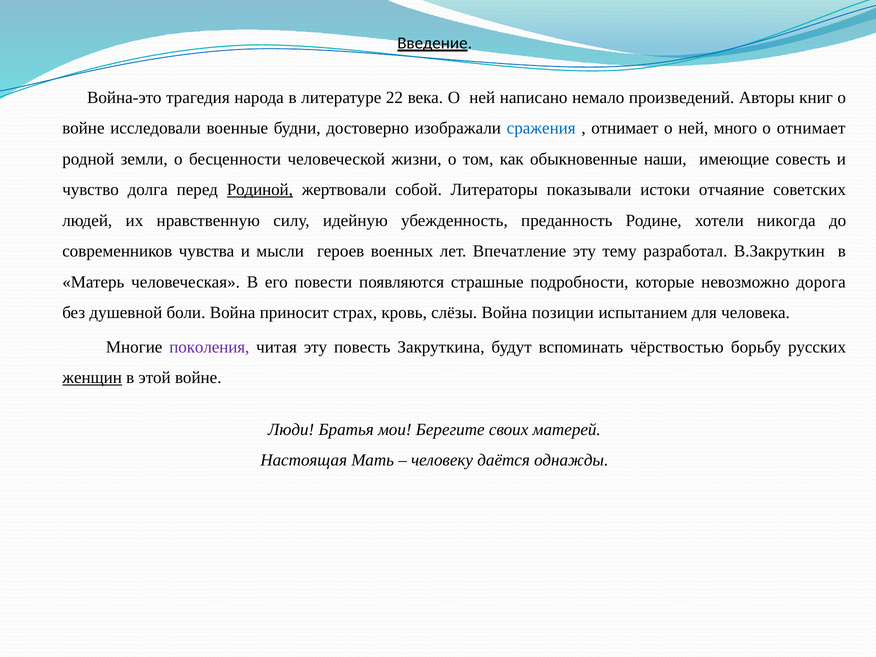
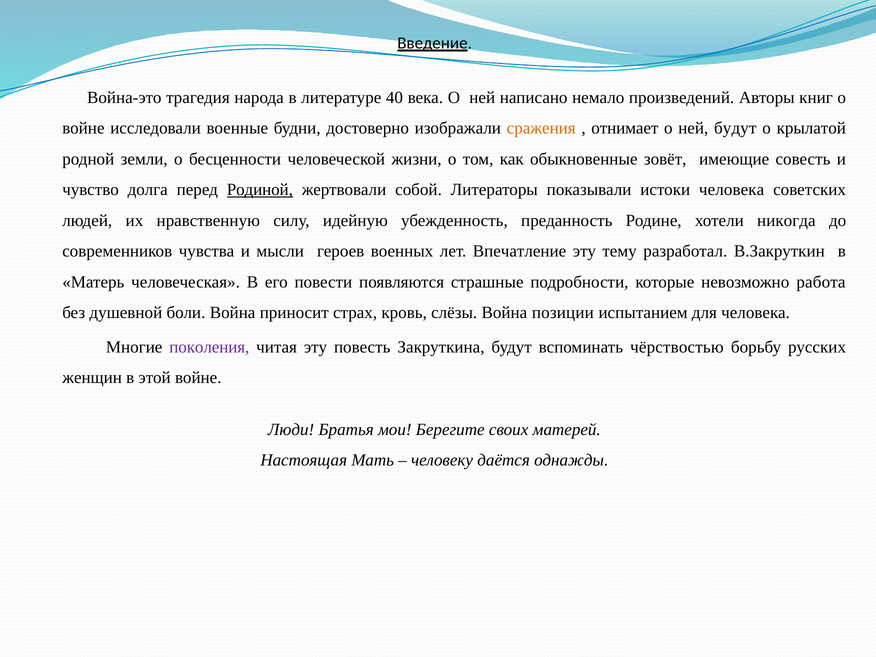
22: 22 -> 40 (394, 98)
сражения colour: blue -> orange (541, 128)
ней много: много -> будут (735, 128)
о отнимает: отнимает -> крылатой (811, 128)
наши: наши -> зовёт (665, 159)
истоки отчаяние: отчаяние -> человека (732, 190)
дорога: дорога -> работа (821, 282)
женщин underline: present -> none (92, 378)
